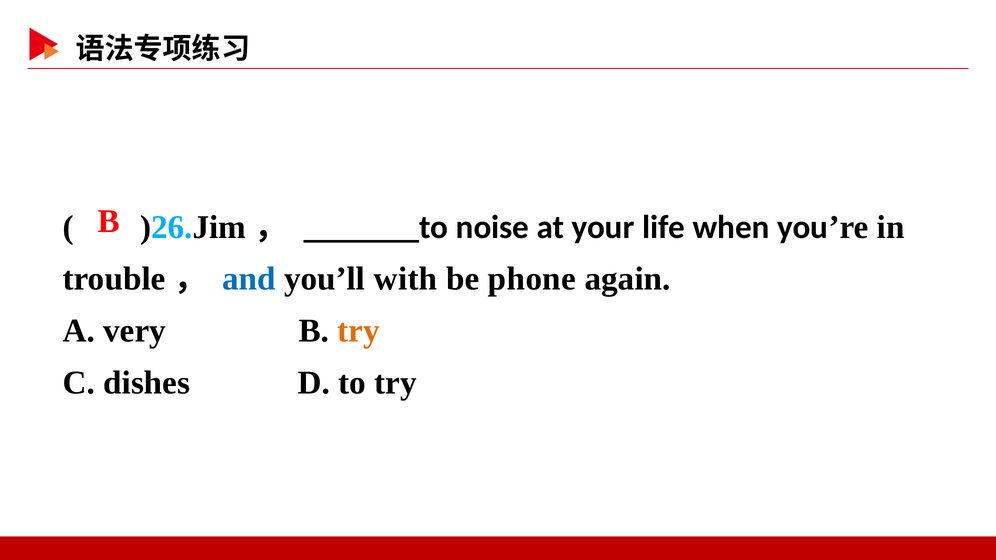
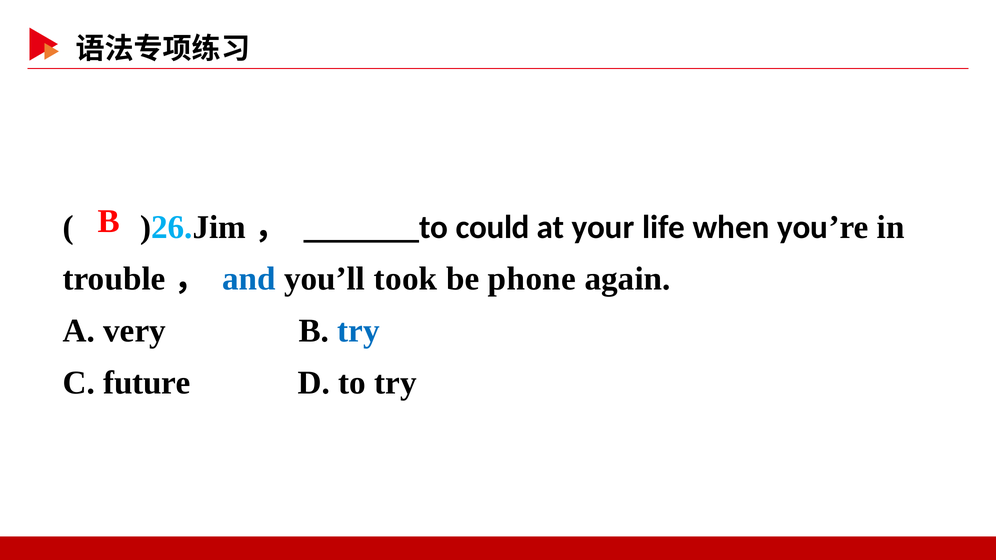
noise: noise -> could (493, 227)
with: with -> took (406, 279)
try colour: orange -> blue (359, 331)
dishes: dishes -> future (147, 383)
